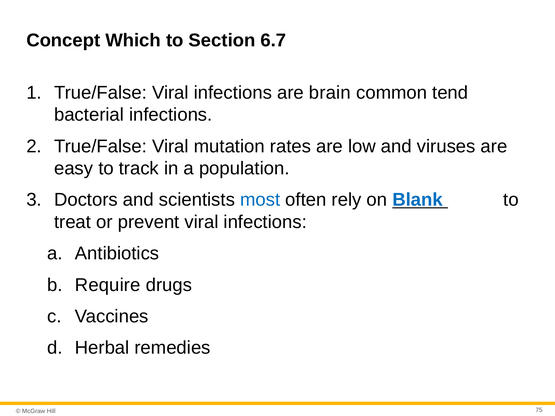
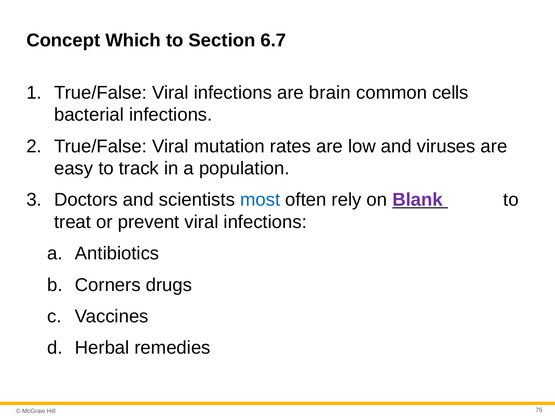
tend: tend -> cells (450, 93)
Blank colour: blue -> purple (418, 200)
Require: Require -> Corners (108, 285)
